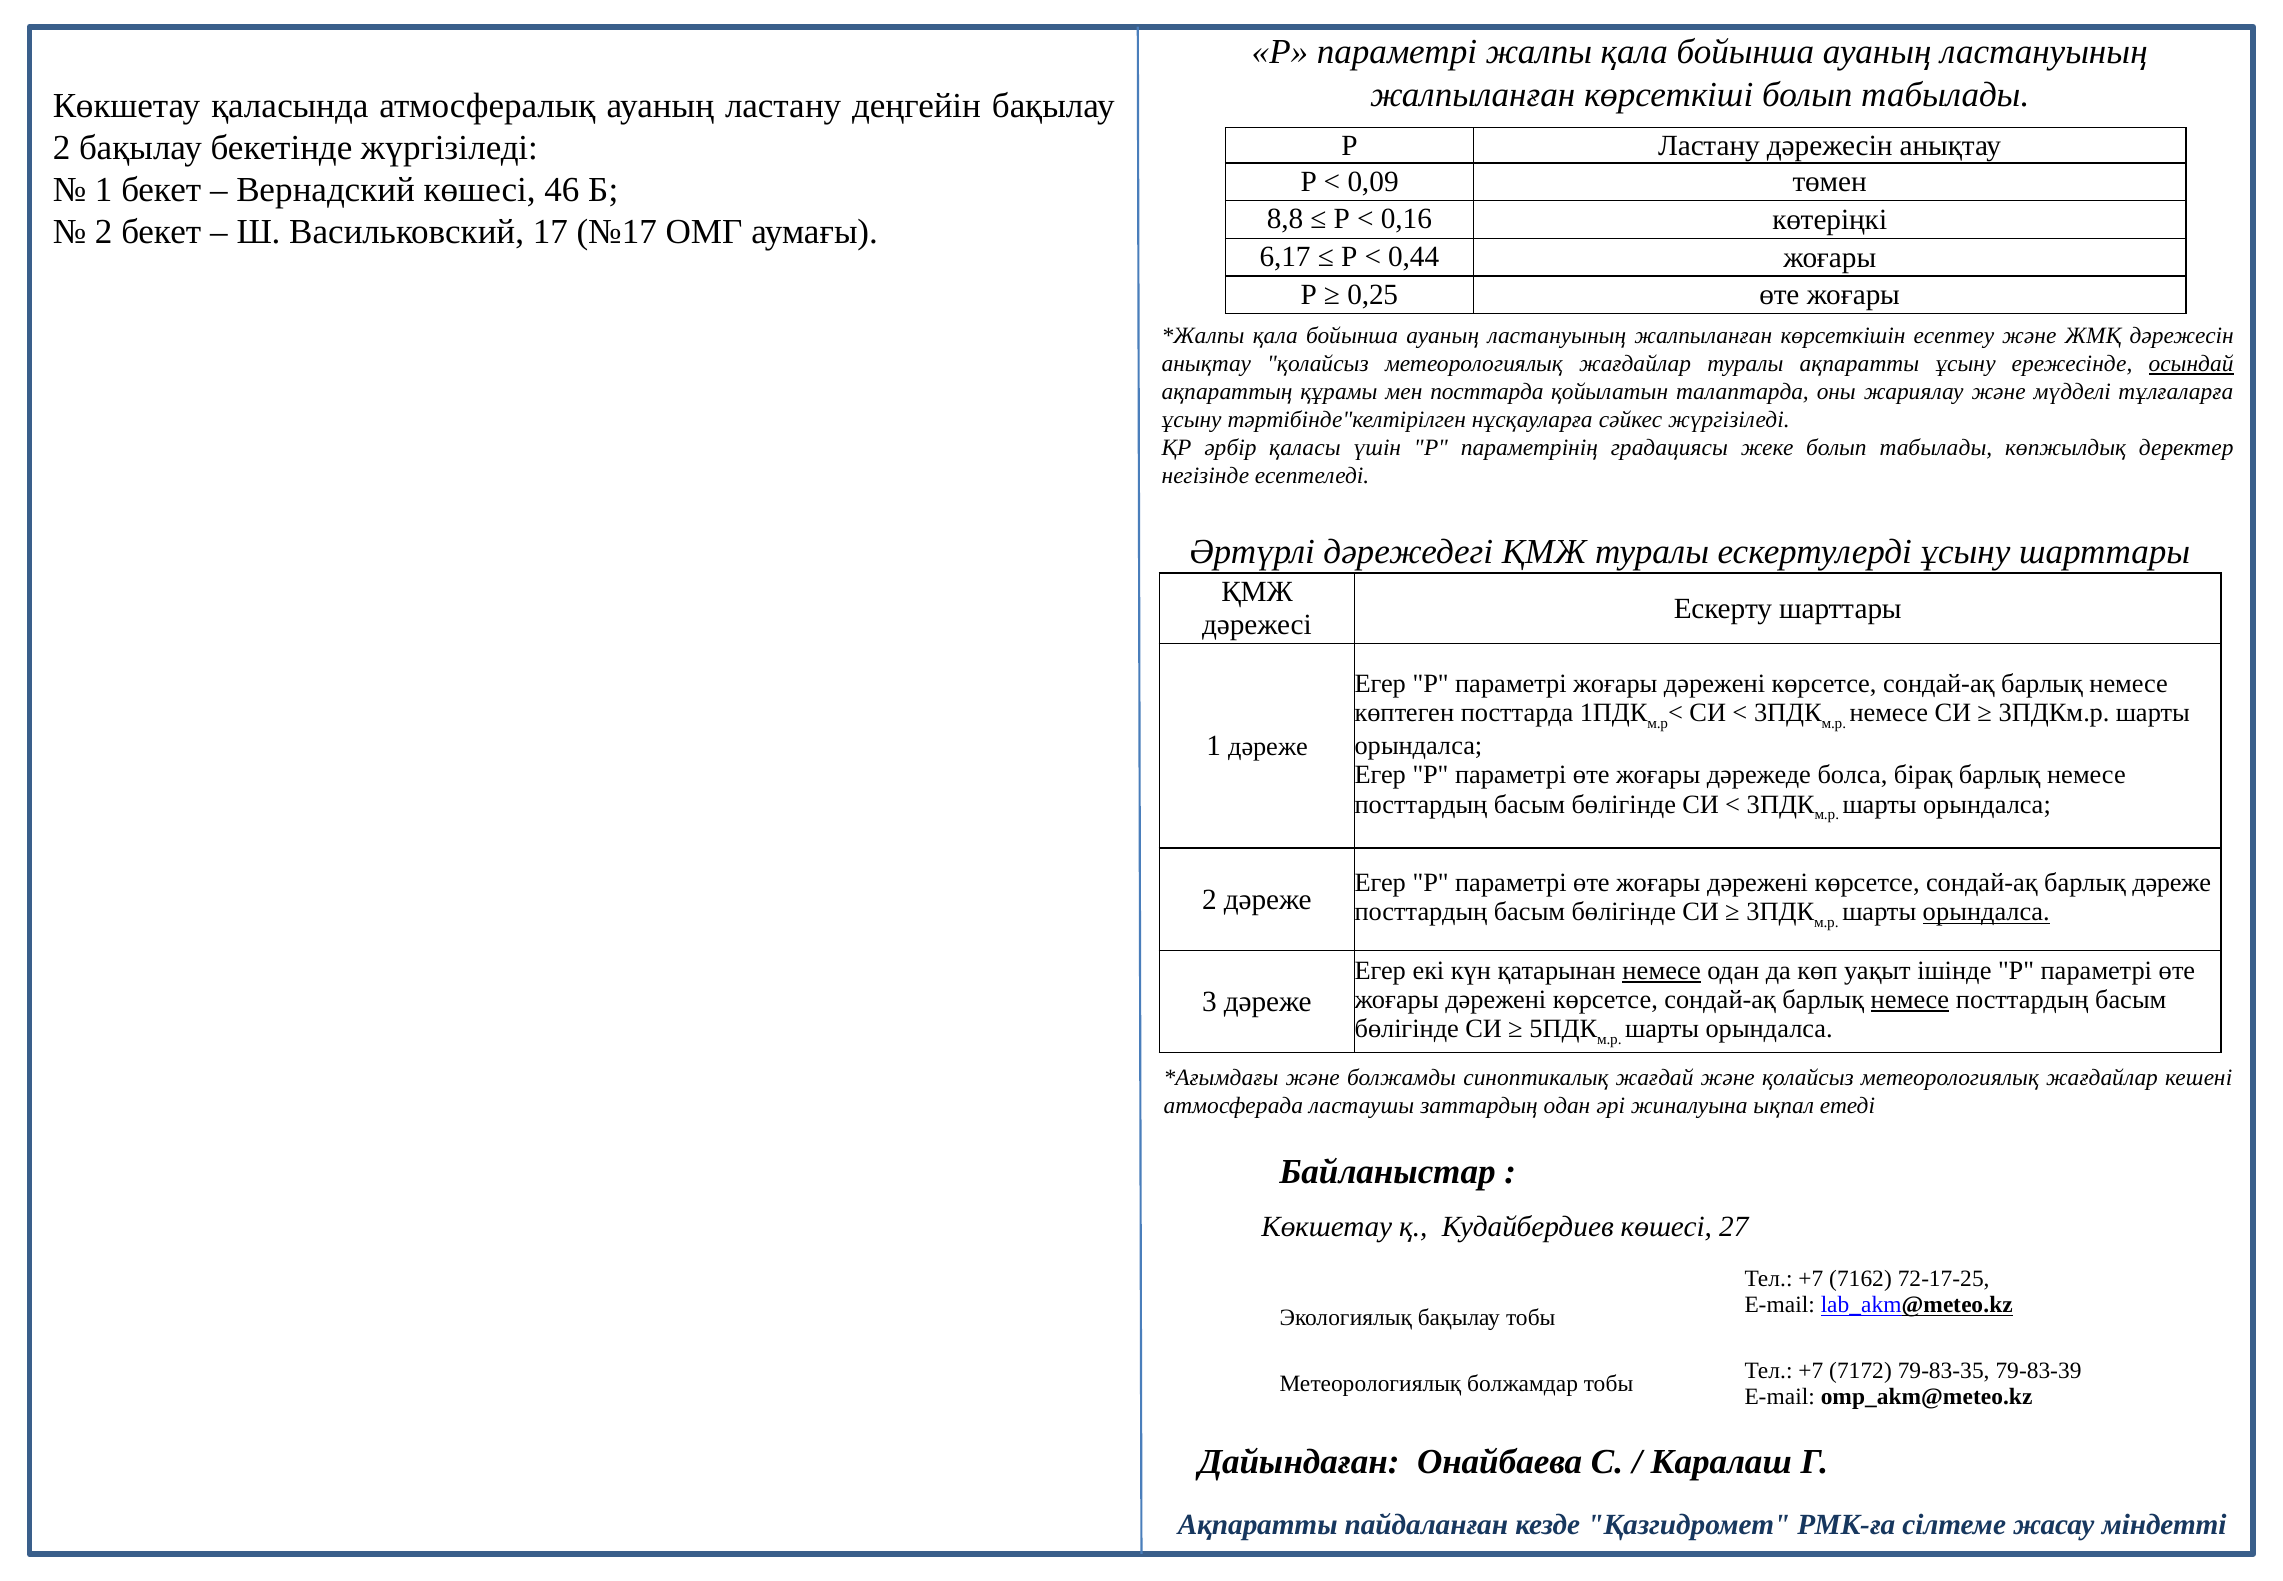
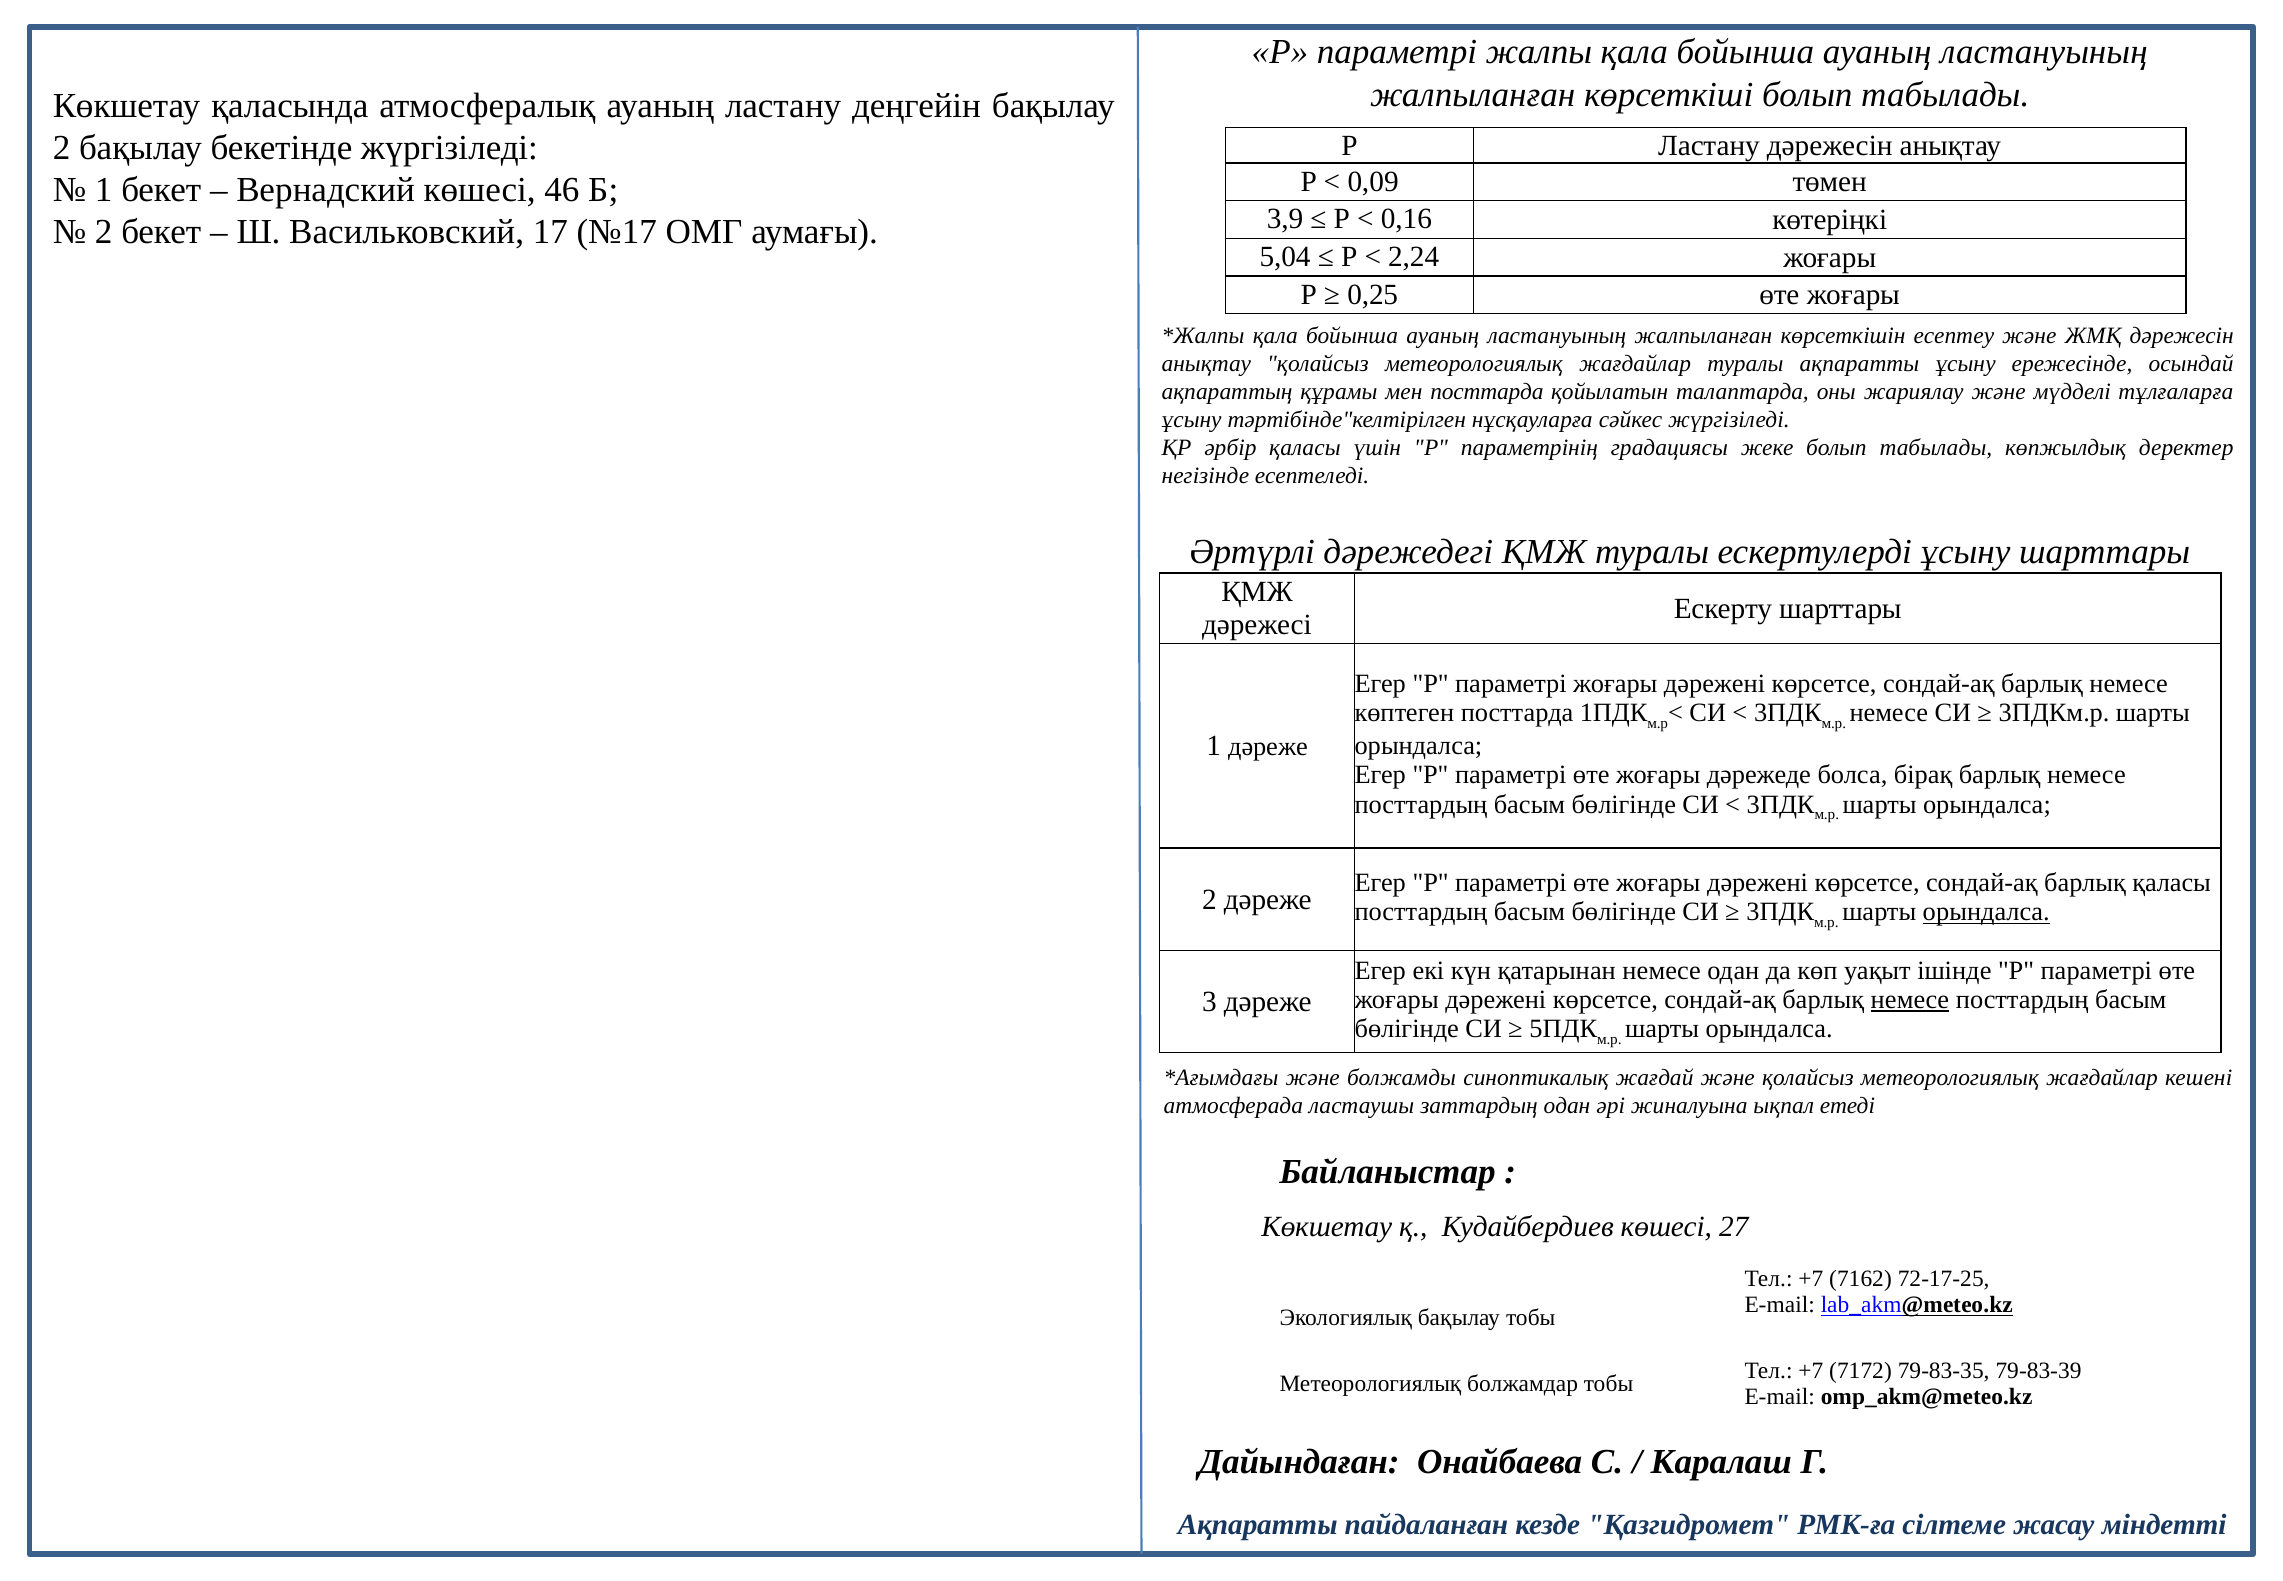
8,8: 8,8 -> 3,9 (1285, 219)
6,17: 6,17 -> 5,04 (1285, 257)
0,44: 0,44 -> 2,24 (1414, 257)
осындай underline: present -> none (2191, 364)
барлық дәреже: дәреже -> қаласы (2172, 883)
немесе underline: present -> none (1662, 970)
